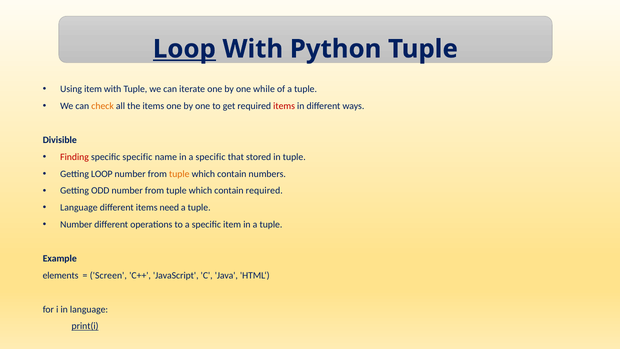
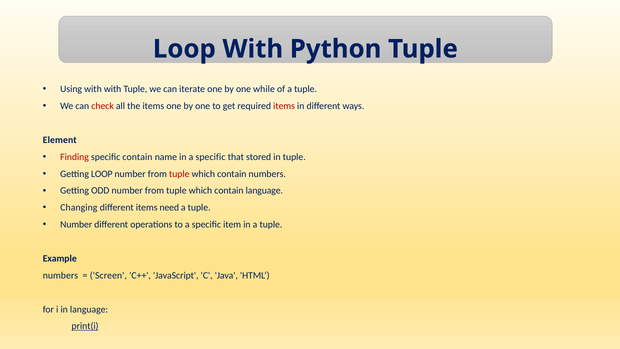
Loop underline: present -> none (184, 49)
Using item: item -> with (93, 89)
check colour: orange -> red (103, 106)
Divisible: Divisible -> Element (60, 140)
specific specific: specific -> contain (137, 157)
tuple colour: orange -> red (179, 174)
contain required: required -> language (264, 191)
Language: Language -> Changing (79, 208)
elements: elements -> numbers (60, 275)
